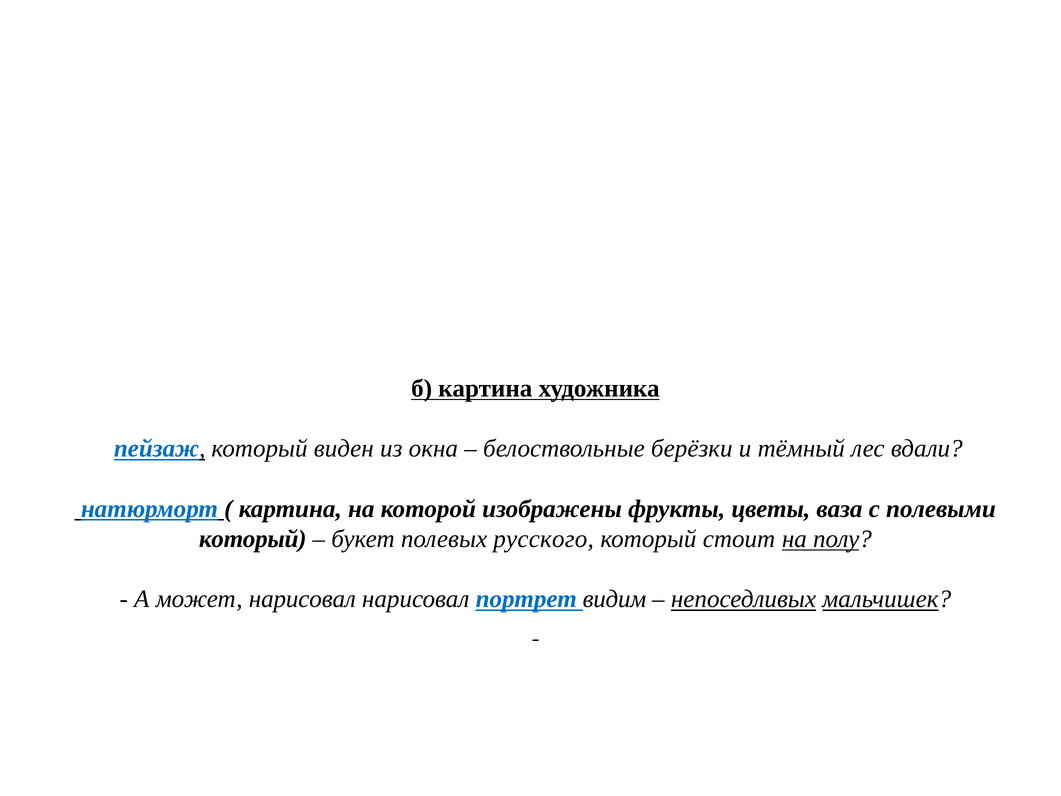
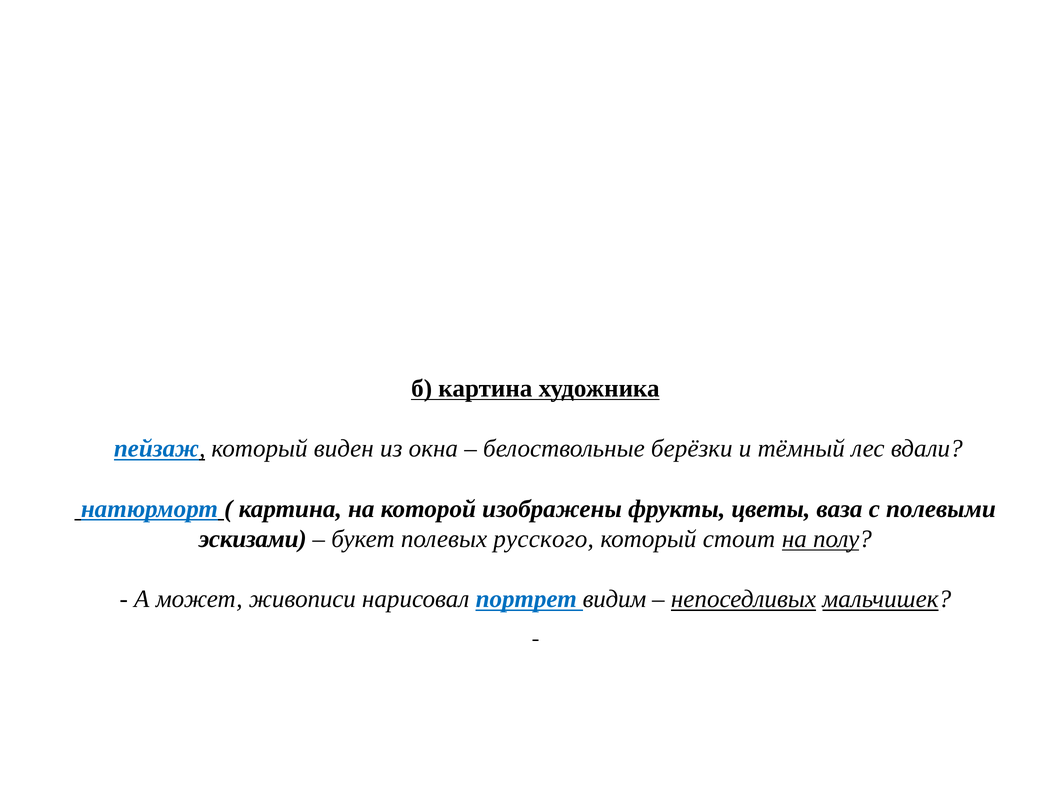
который: который -> эскизами (253, 539)
может нарисовал: нарисовал -> живописи (302, 599)
